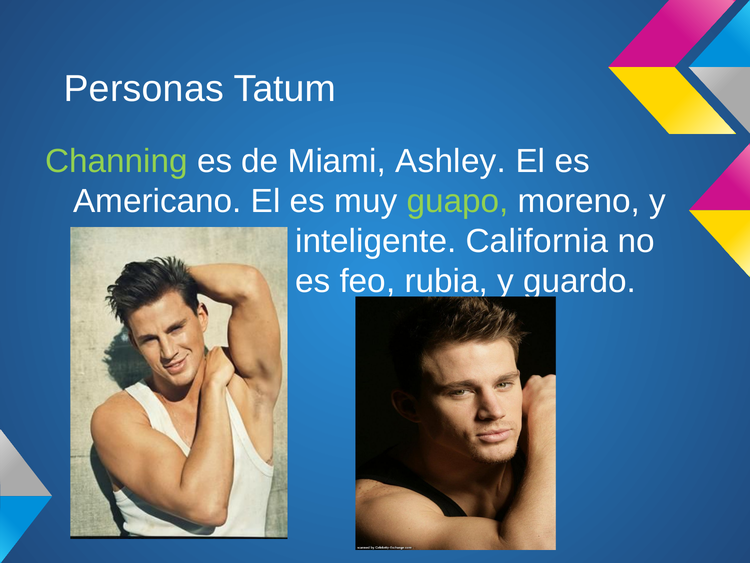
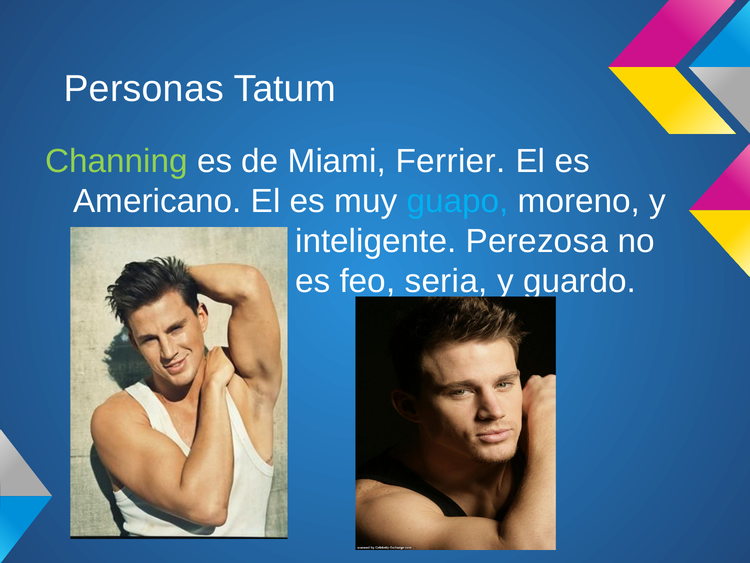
Ashley: Ashley -> Ferrier (451, 161)
guapo colour: light green -> light blue (458, 201)
California: California -> Perezosa (537, 241)
rubia: rubia -> seria (446, 281)
